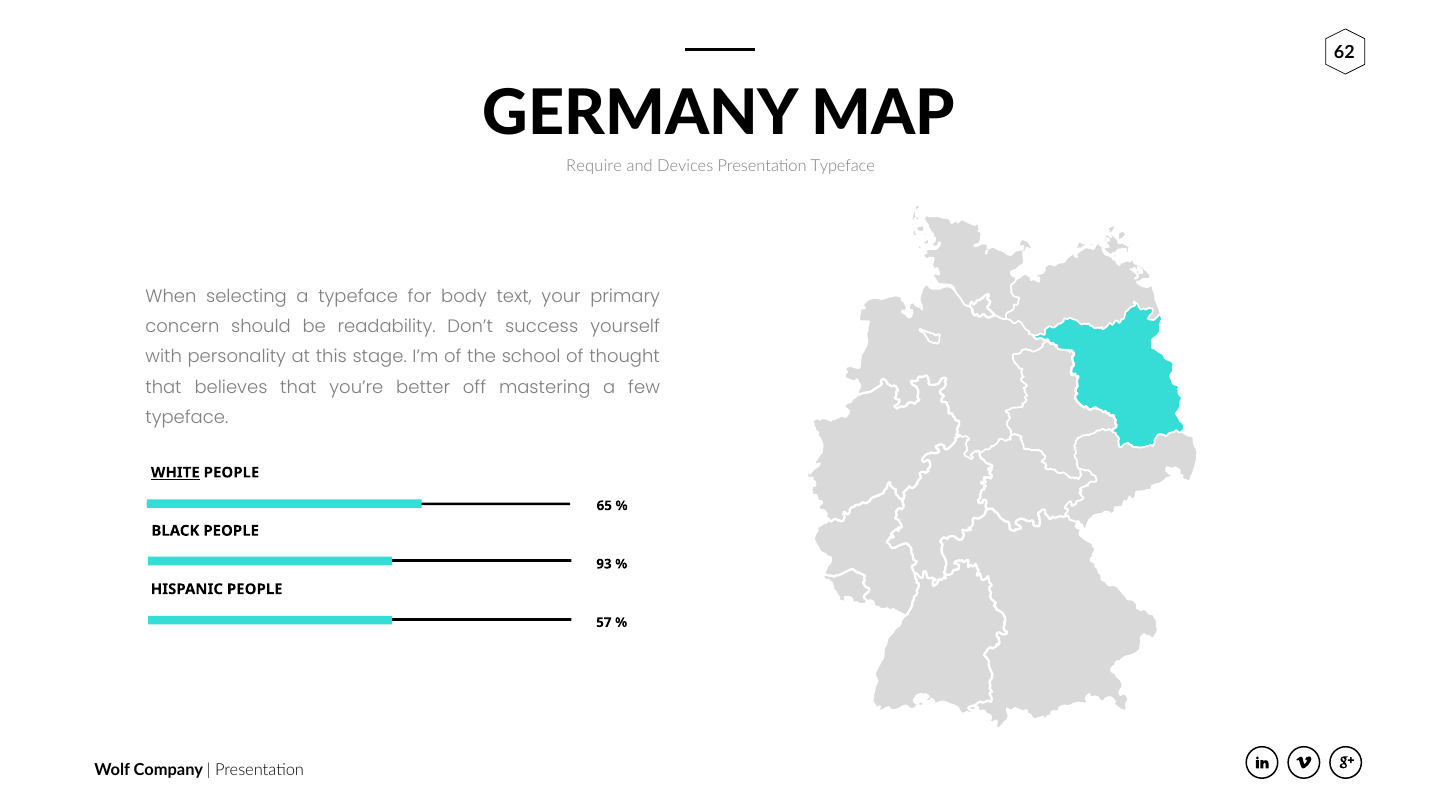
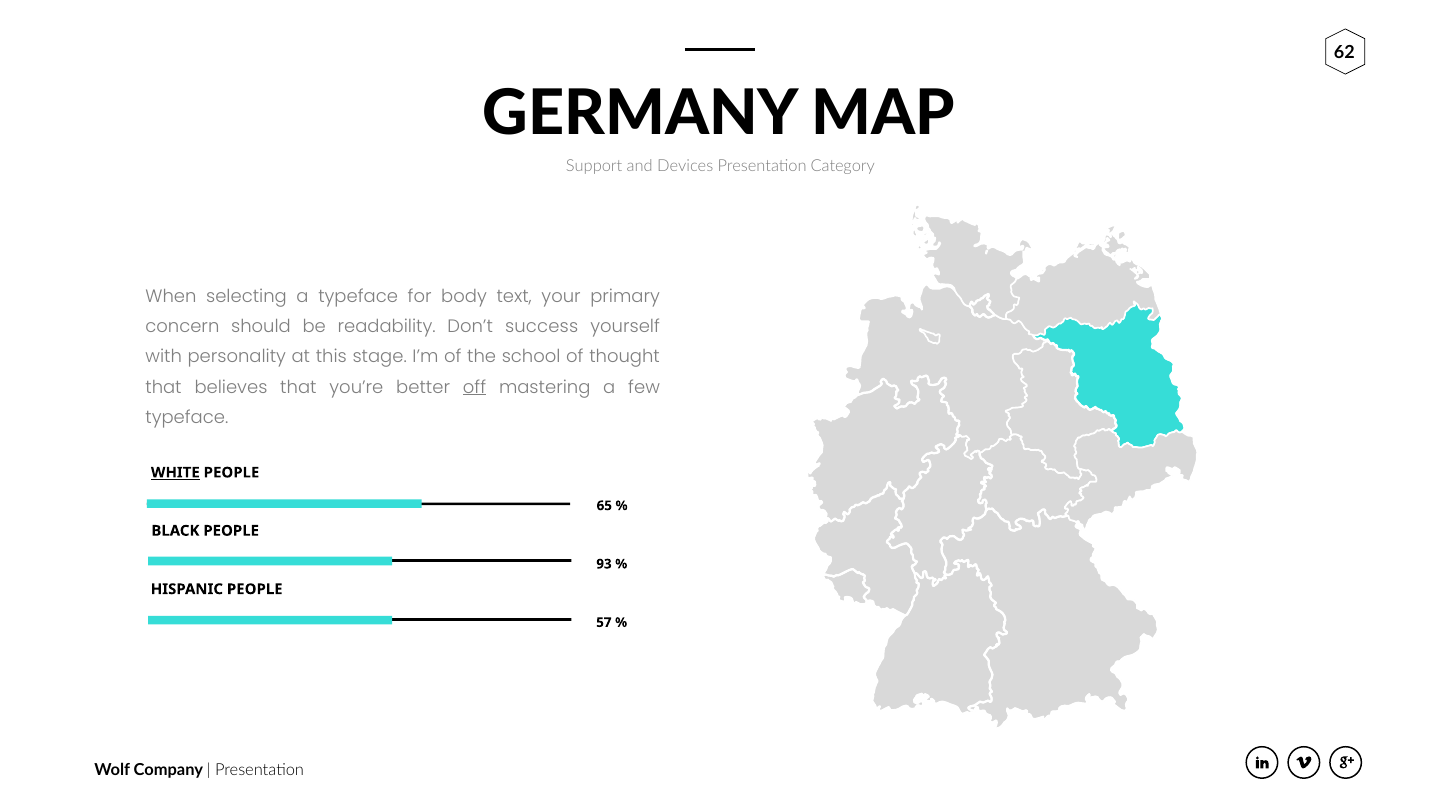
Require: Require -> Support (594, 166)
Presentation Typeface: Typeface -> Category (843, 166)
off underline: none -> present (475, 387)
